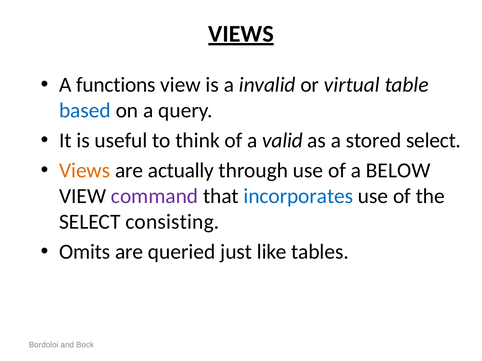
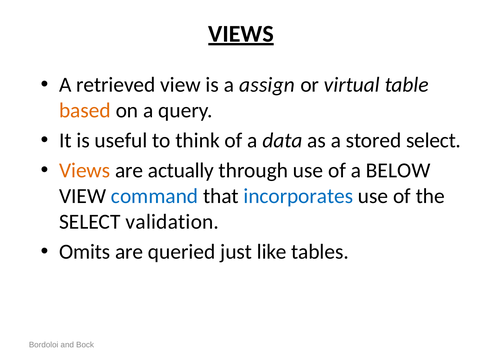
functions: functions -> retrieved (116, 85)
invalid: invalid -> assign (267, 85)
based colour: blue -> orange (85, 111)
valid: valid -> data (283, 141)
command colour: purple -> blue (155, 196)
consisting: consisting -> validation (172, 222)
